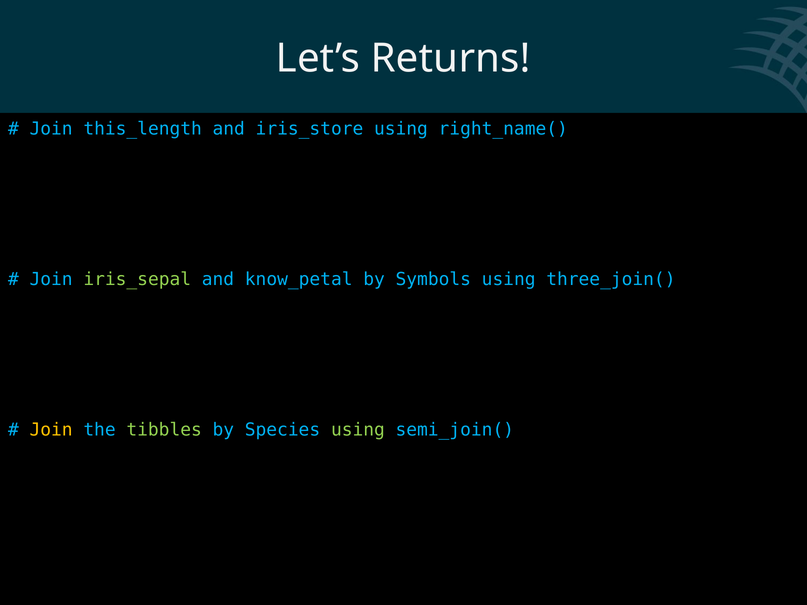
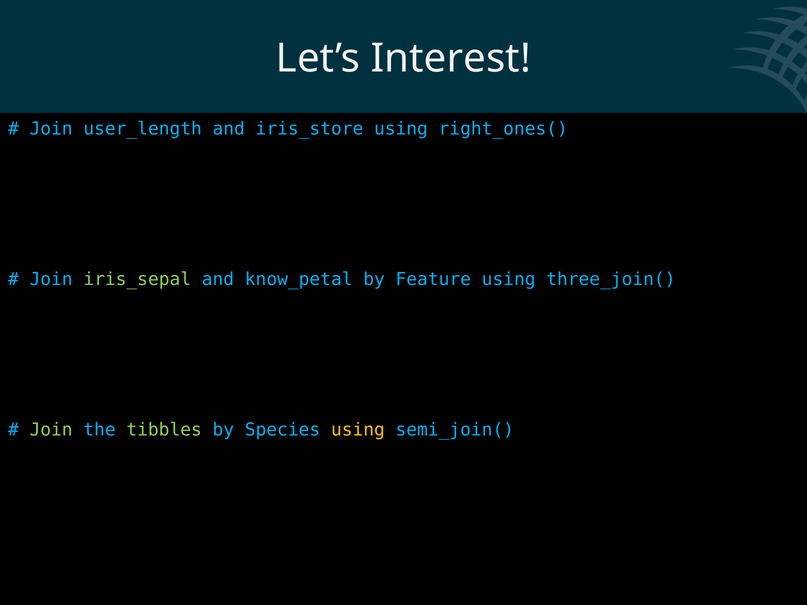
Returns: Returns -> Interest (451, 59)
this_length: this_length -> user_length (143, 129)
right_name(: right_name( -> right_ones( (503, 129)
Symbols: Symbols -> Feature (433, 279)
Join colour: yellow -> light green (51, 430)
using colour: light green -> yellow (358, 430)
